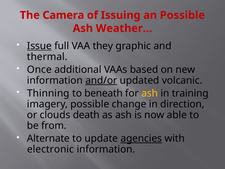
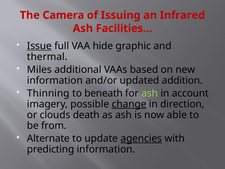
an Possible: Possible -> Infrared (182, 15)
Weather…: Weather… -> Facilities… (124, 28)
they: they -> hide (103, 46)
Once: Once -> Miles (39, 69)
and/or underline: present -> none (101, 80)
volcanic: volcanic -> addition (182, 80)
ash colour: yellow -> light green (150, 93)
training: training -> account (190, 93)
change underline: none -> present (129, 104)
electronic: electronic -> predicting (51, 149)
